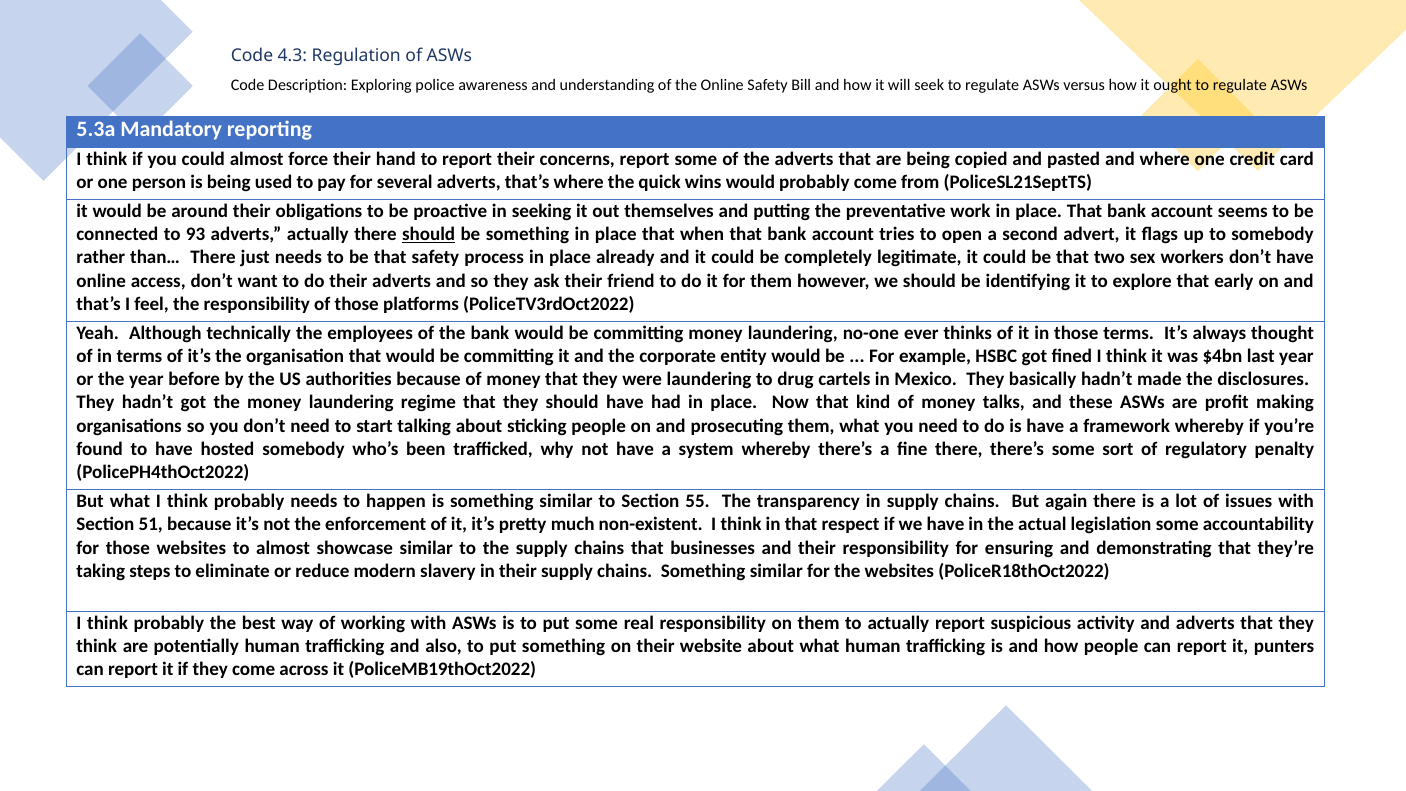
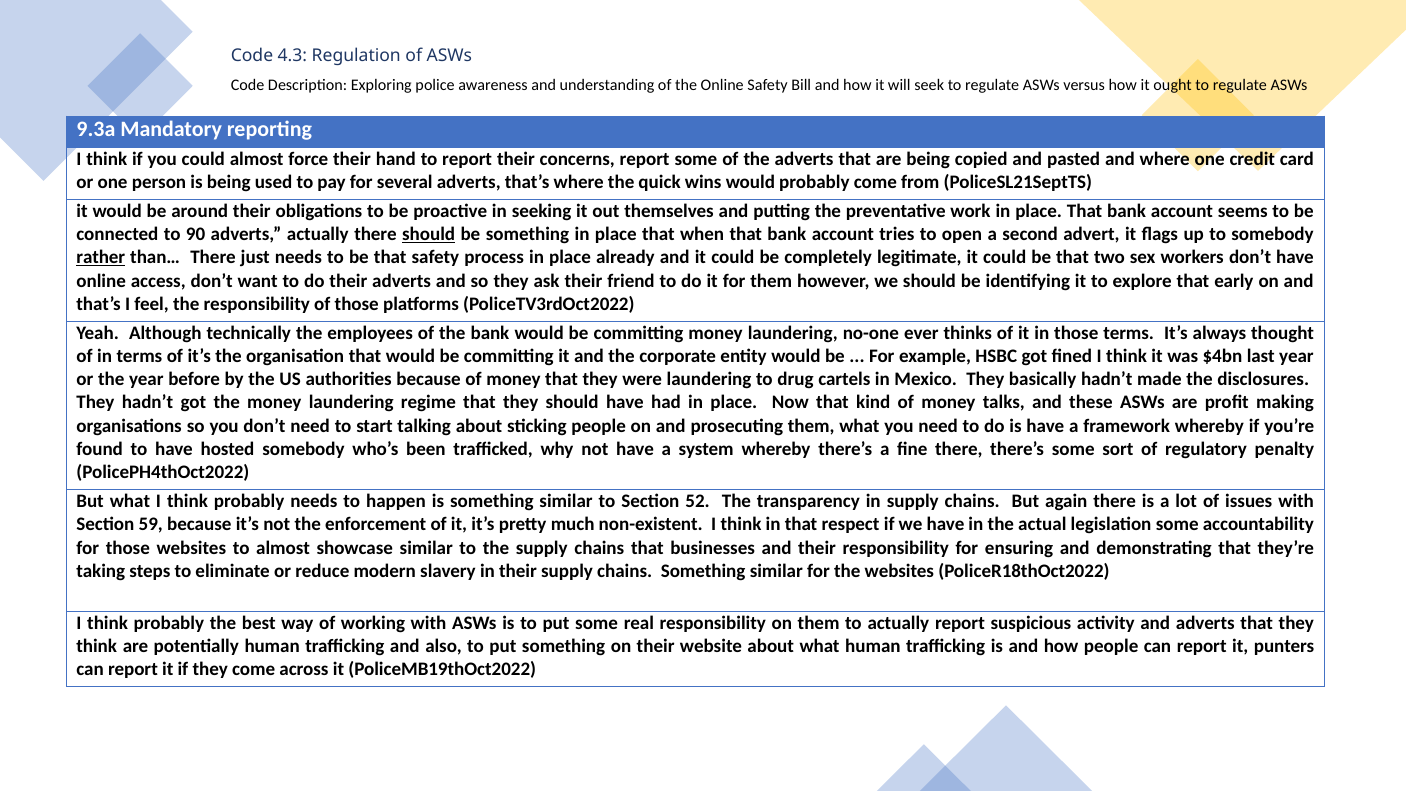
5.3a: 5.3a -> 9.3a (96, 130)
93: 93 -> 90 (196, 234)
rather underline: none -> present (101, 257)
55: 55 -> 52 (698, 501)
51: 51 -> 59 (151, 524)
